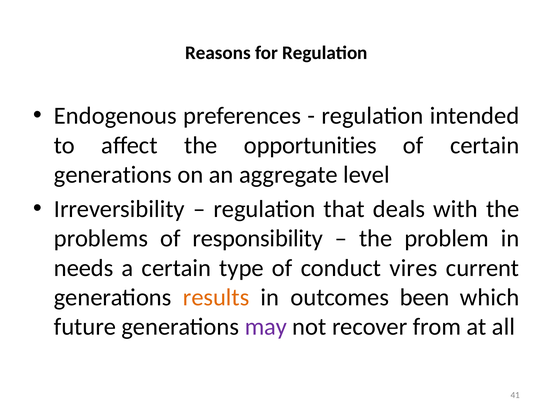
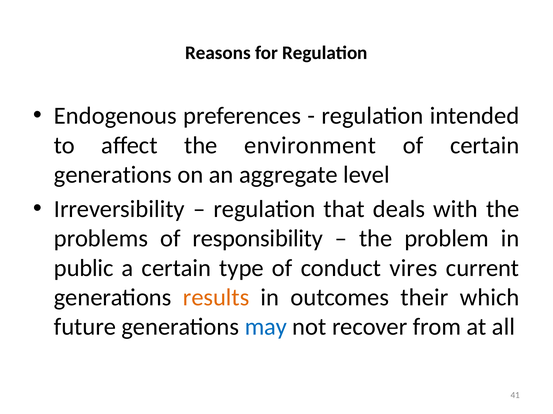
opportunities: opportunities -> environment (310, 146)
needs: needs -> public (84, 268)
been: been -> their (424, 298)
may colour: purple -> blue (266, 327)
